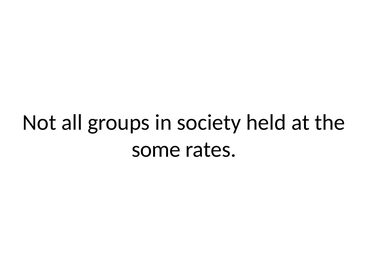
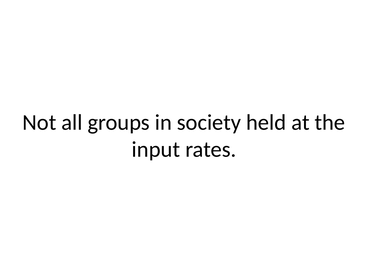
some: some -> input (156, 149)
